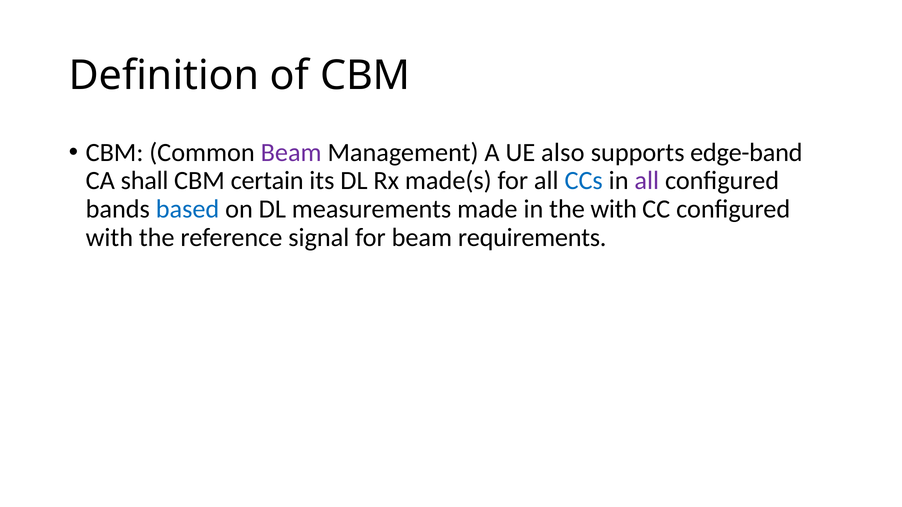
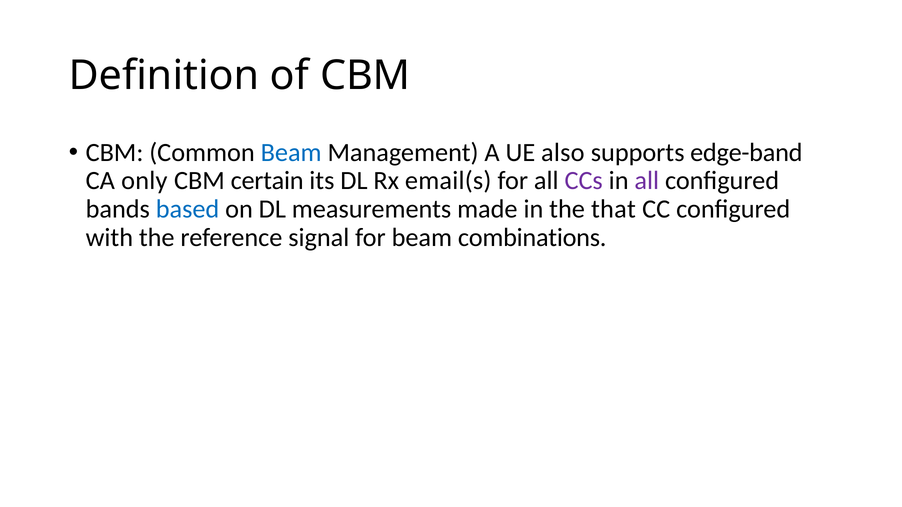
Beam colour: purple -> blue (291, 153)
shall: shall -> only (144, 181)
made(s: made(s -> email(s (448, 181)
CCs colour: blue -> purple (584, 181)
the with: with -> that (613, 209)
requirements: requirements -> combinations (532, 238)
